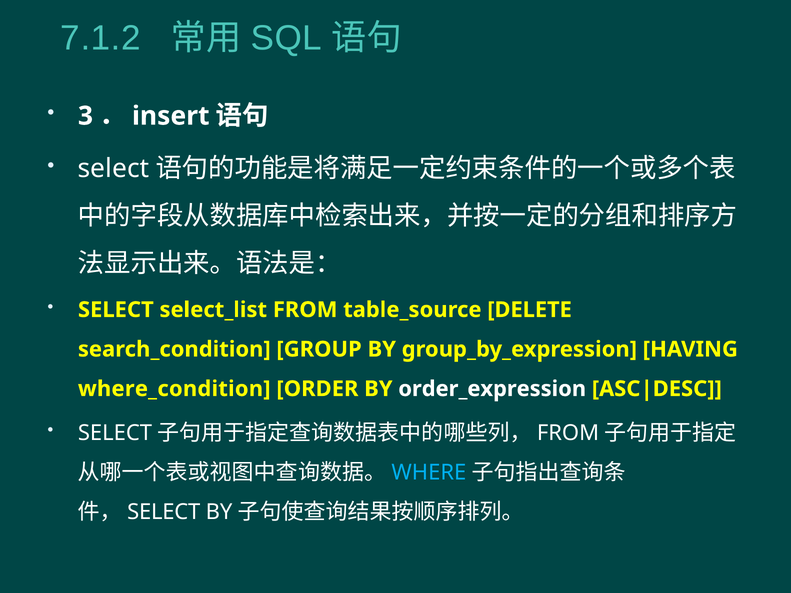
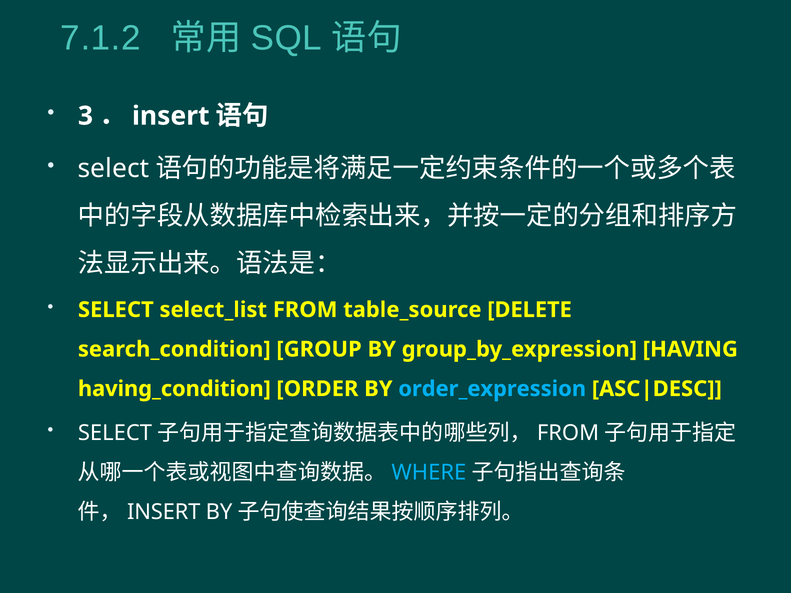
where_condition: where_condition -> having_condition (174, 389)
order_expression colour: white -> light blue (492, 389)
SELECT: SELECT -> INSERT (164, 512)
